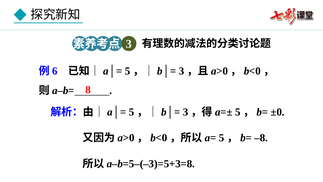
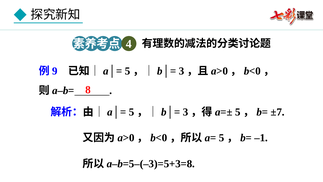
3: 3 -> 4 (129, 44)
6: 6 -> 9 (55, 71)
±0: ±0 -> ±7 (278, 112)
–8: –8 -> –1 (261, 138)
